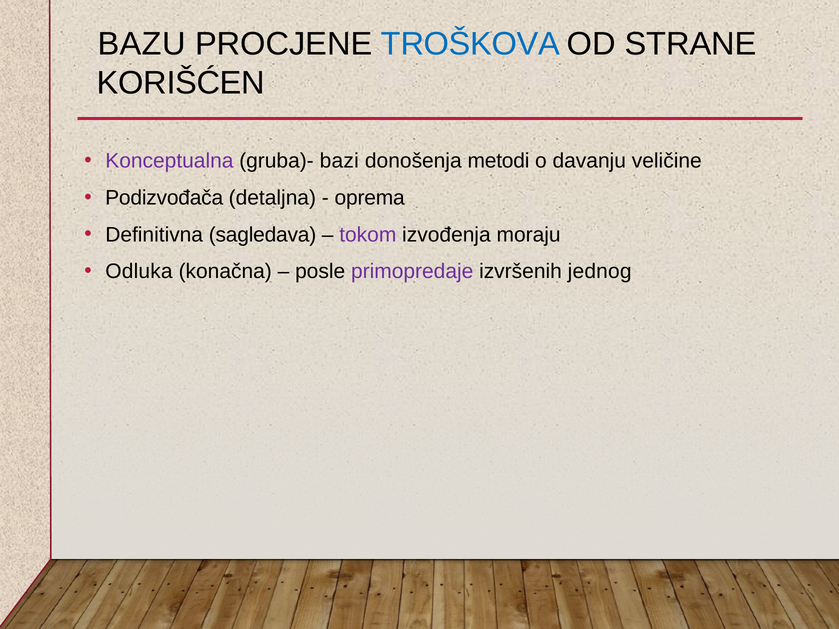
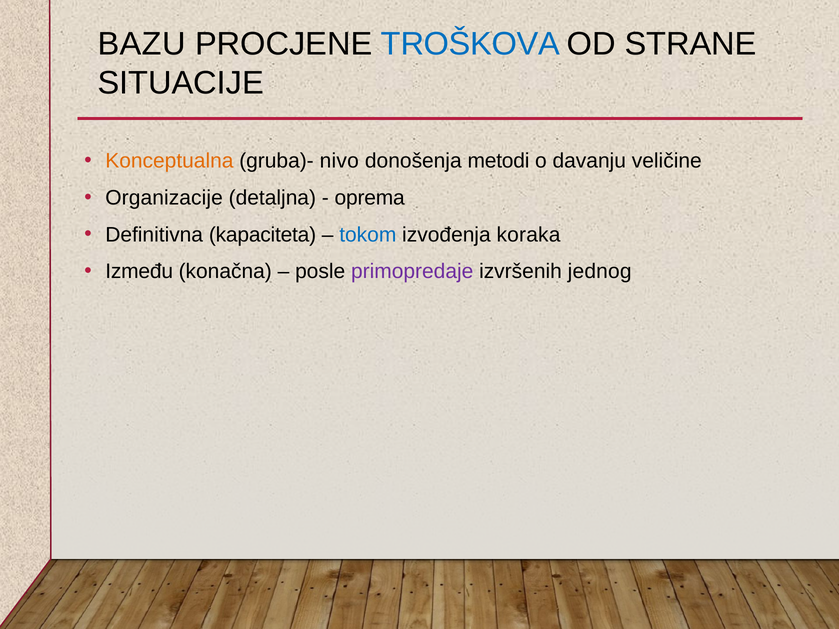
KORIŠĆEN: KORIŠĆEN -> SITUACIJE (181, 83)
Konceptualna colour: purple -> orange (169, 161)
bazi: bazi -> nivo (339, 161)
Podizvođača: Podizvođača -> Organizacije (164, 198)
sagledava: sagledava -> kapaciteta (263, 235)
tokom colour: purple -> blue (368, 235)
moraju: moraju -> koraka (529, 235)
Odluka: Odluka -> Između (139, 272)
